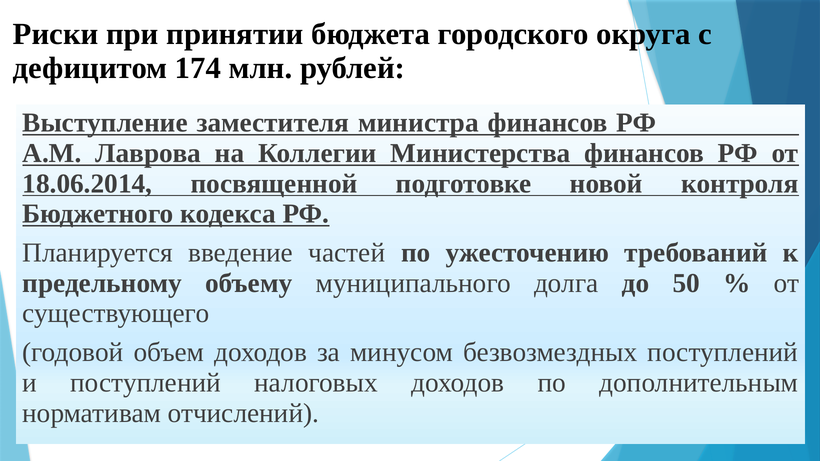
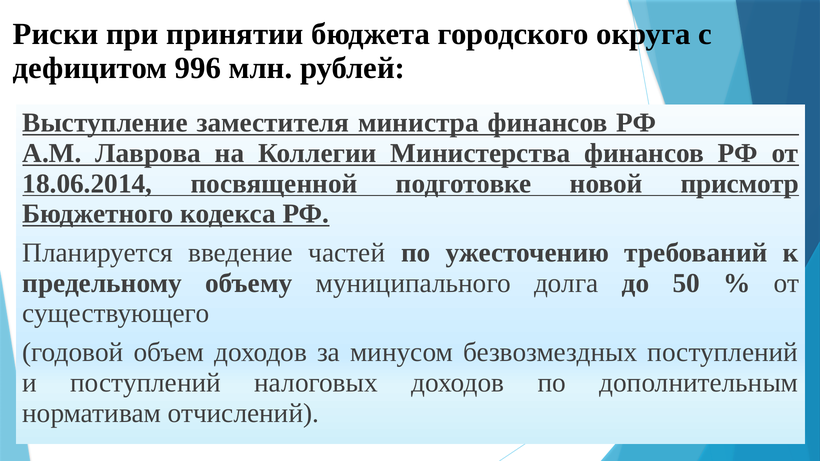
174: 174 -> 996 (198, 68)
контроля: контроля -> присмотр (740, 184)
